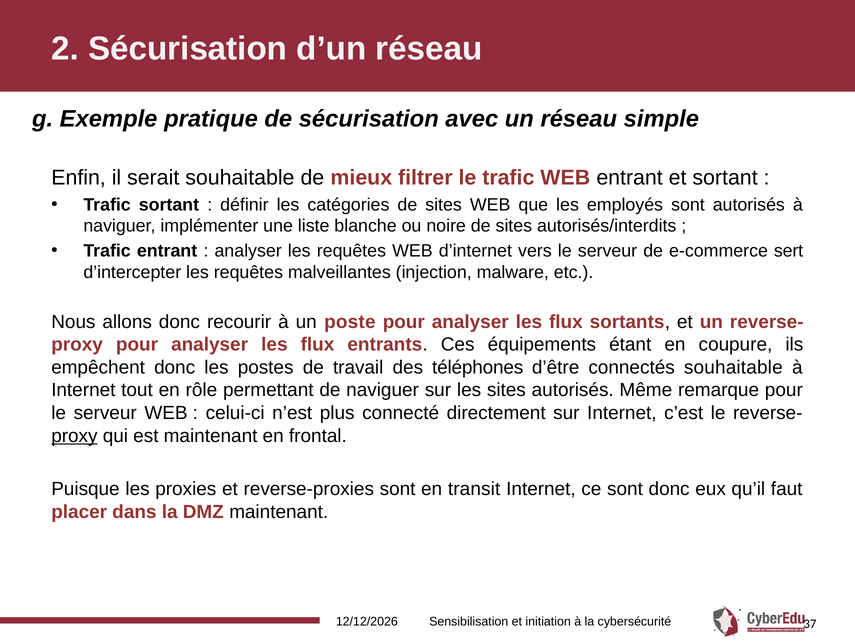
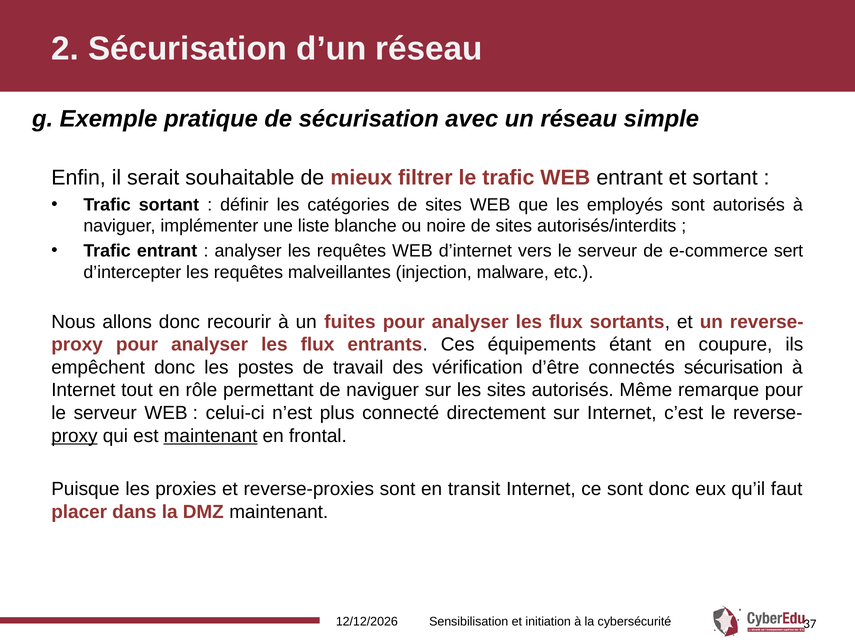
poste: poste -> fuites (350, 321)
téléphones: téléphones -> vérification (478, 367)
connectés souhaitable: souhaitable -> sécurisation (733, 367)
maintenant underline: none -> present (211, 435)
